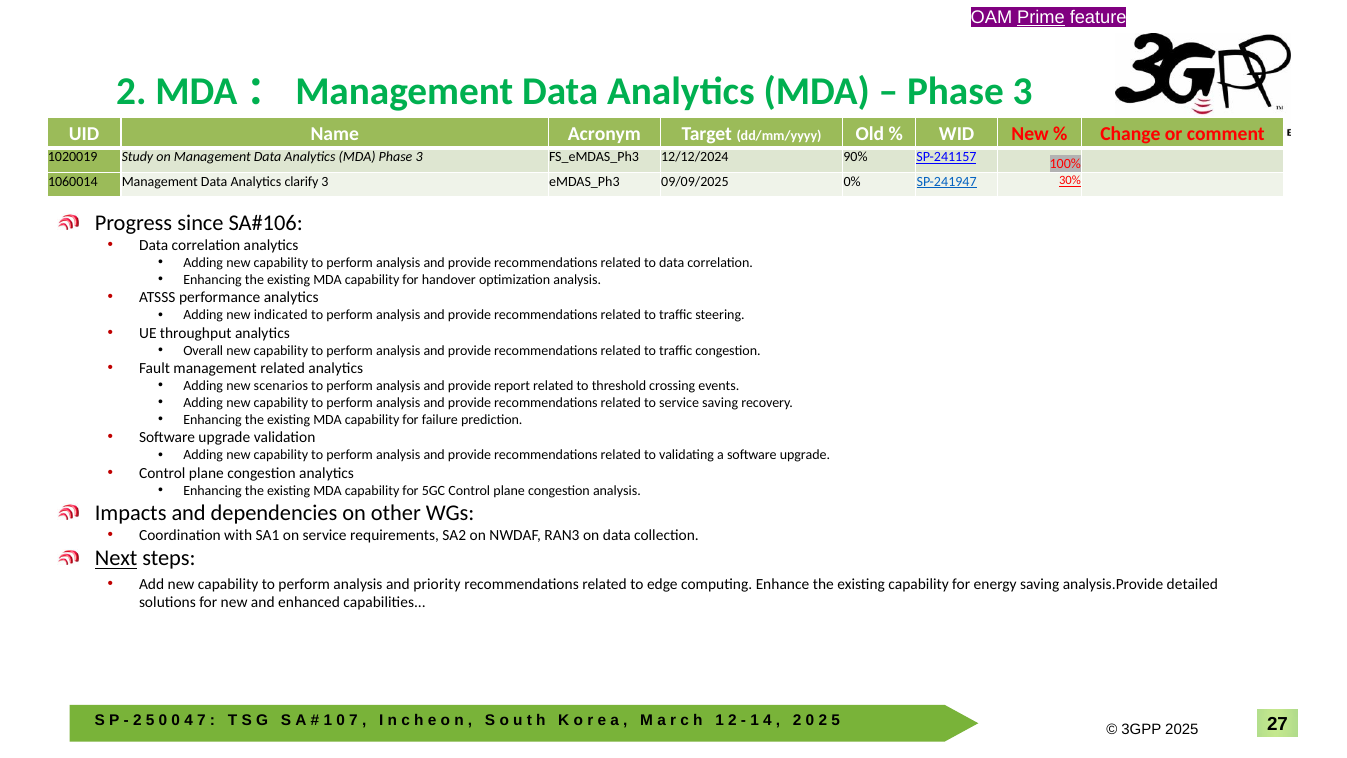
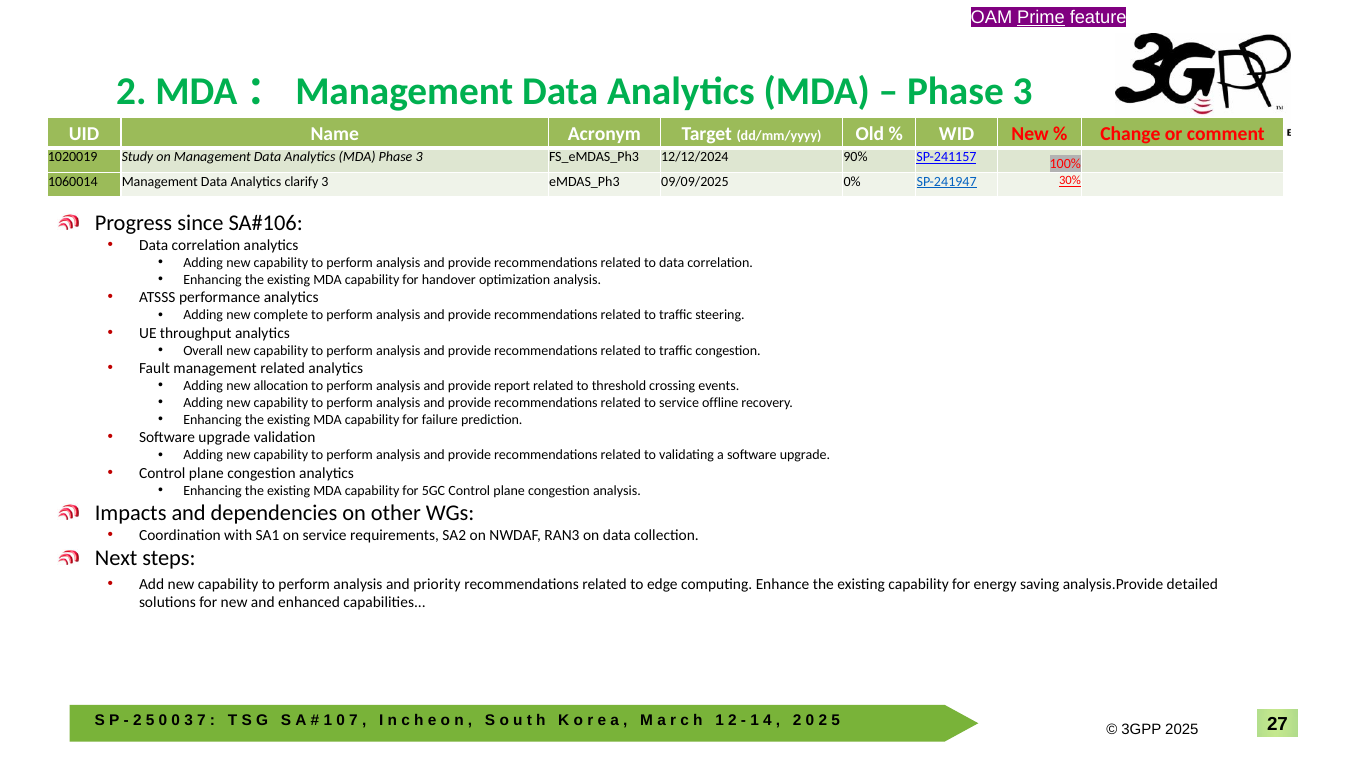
indicated: indicated -> complete (281, 315)
scenarios: scenarios -> allocation (281, 386)
service saving: saving -> offline (720, 403)
Next underline: present -> none (116, 558)
4: 4 -> 3 (189, 720)
